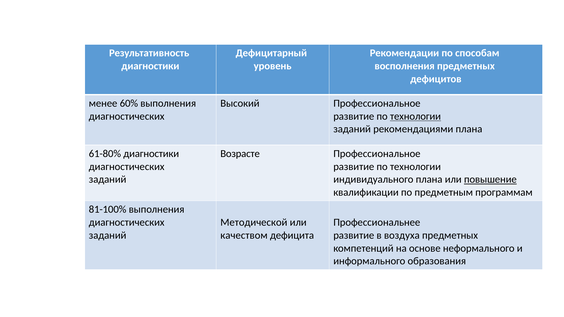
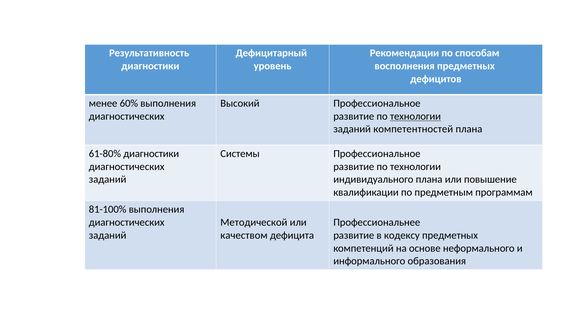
рекомендациями: рекомендациями -> компетентностей (413, 129)
Возрасте: Возрасте -> Системы (240, 154)
повышение underline: present -> none (490, 180)
воздуха: воздуха -> кодексу (402, 235)
